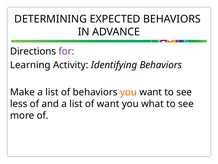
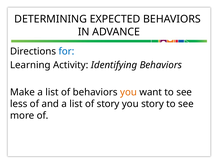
for colour: purple -> blue (66, 51)
of want: want -> story (108, 104)
you what: what -> story (152, 104)
